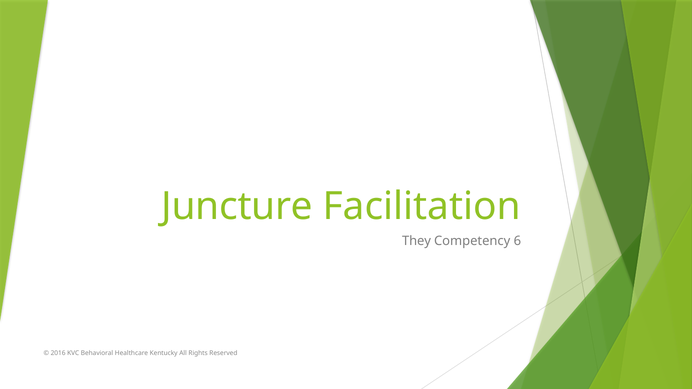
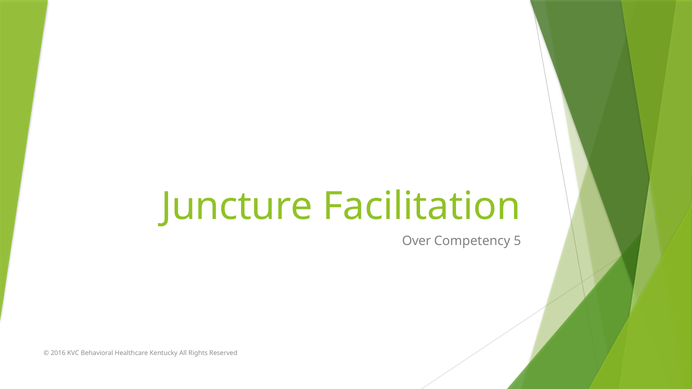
They: They -> Over (417, 241)
6: 6 -> 5 (517, 241)
